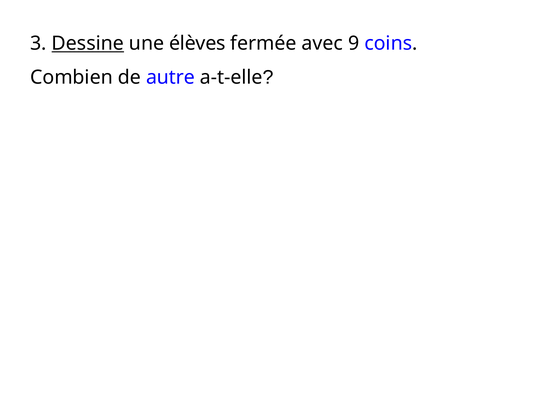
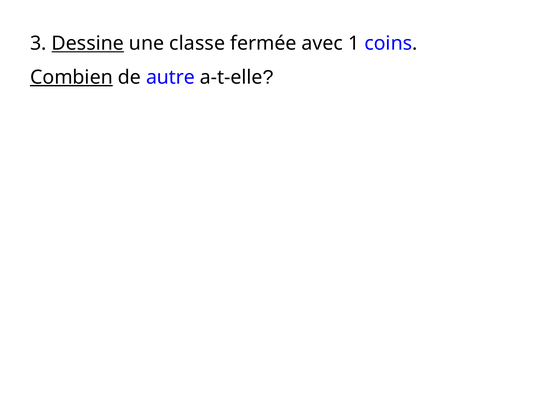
élèves: élèves -> classe (197, 43)
9: 9 -> 1 (354, 43)
Combien underline: none -> present (71, 77)
